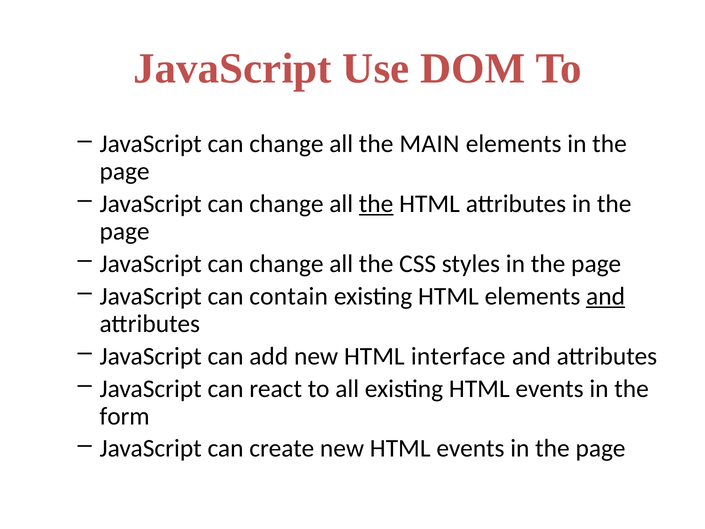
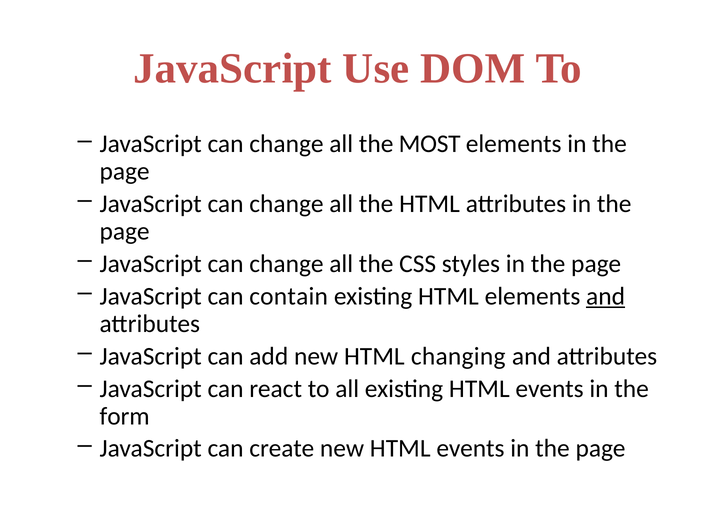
MAIN: MAIN -> MOST (430, 144)
the underline: present -> none (376, 204)
interface: interface -> changing (458, 356)
